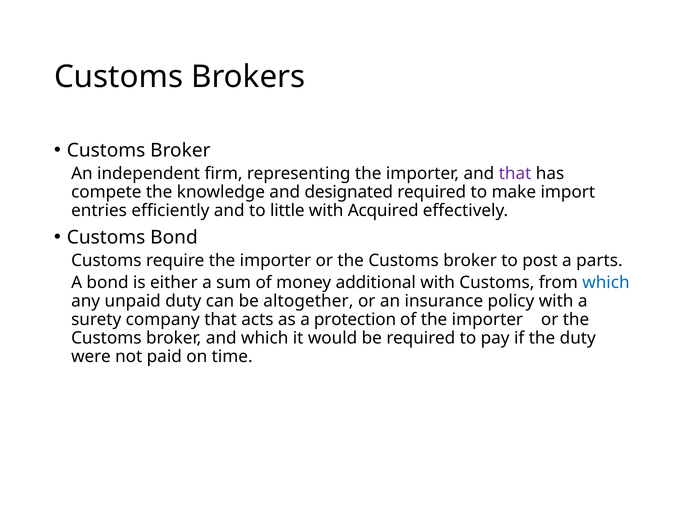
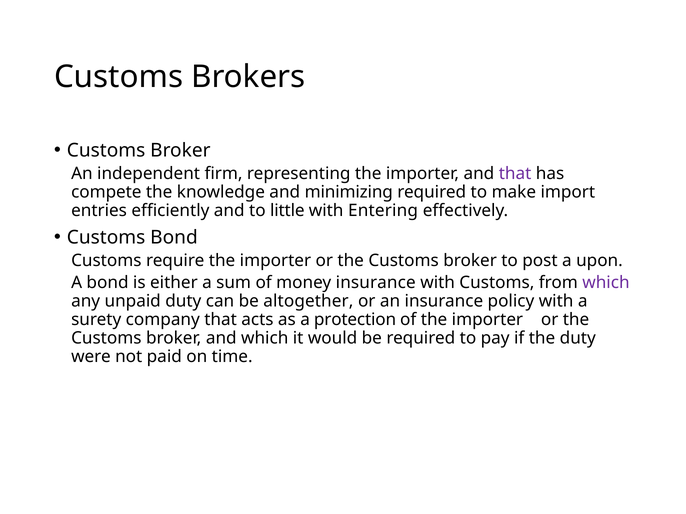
designated: designated -> minimizing (349, 192)
Acquired: Acquired -> Entering (383, 211)
parts: parts -> upon (599, 261)
money additional: additional -> insurance (376, 283)
which colour: blue -> purple (606, 283)
